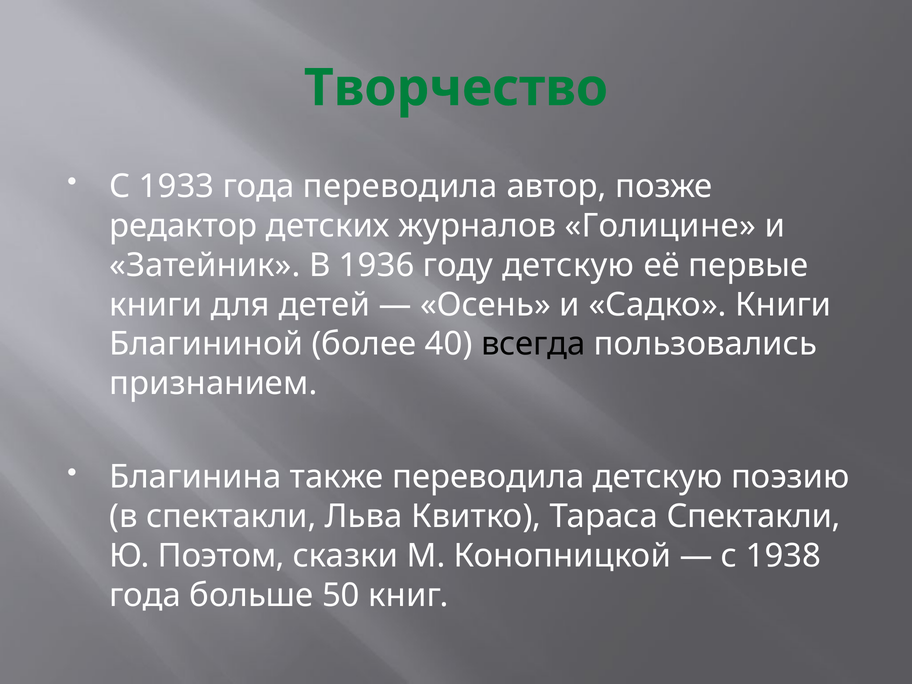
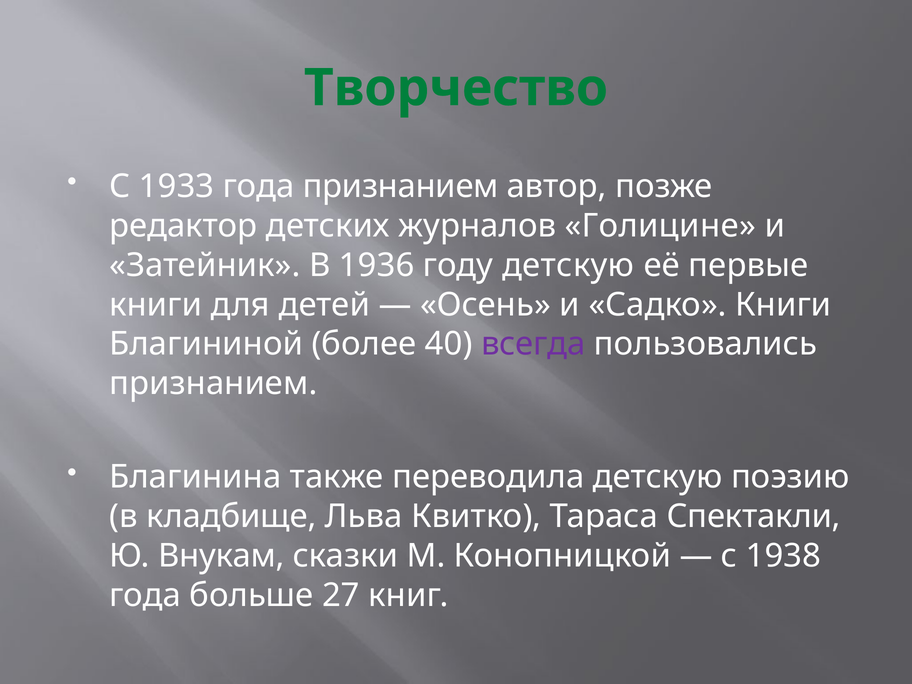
года переводила: переводила -> признанием (401, 186)
всегда colour: black -> purple (533, 344)
в спектакли: спектакли -> кладбище (231, 516)
Поэтом: Поэтом -> Внукам (221, 556)
50: 50 -> 27 (341, 595)
